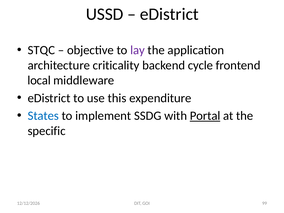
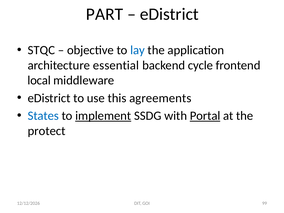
USSD: USSD -> PART (105, 14)
lay colour: purple -> blue (138, 50)
criticality: criticality -> essential (116, 65)
expenditure: expenditure -> agreements (160, 98)
implement underline: none -> present (103, 116)
specific: specific -> protect (47, 131)
